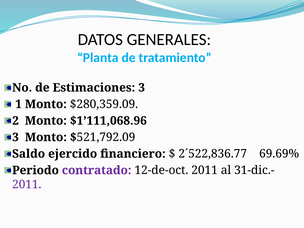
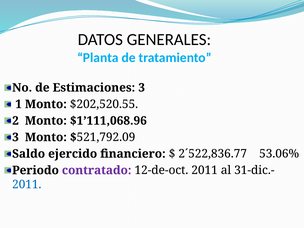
$280,359.09: $280,359.09 -> $202,520.55 (104, 104)
69.69%: 69.69% -> 53.06% (279, 154)
2011 colour: purple -> blue (27, 184)
